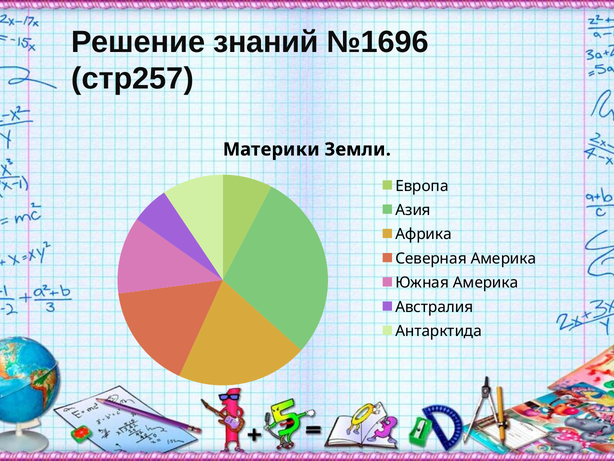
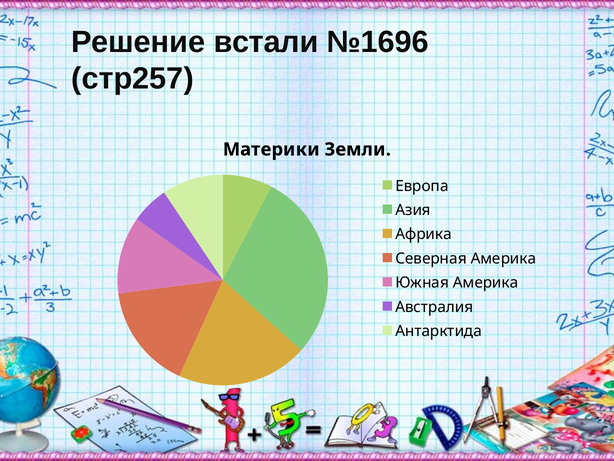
знаний: знаний -> встали (266, 42)
